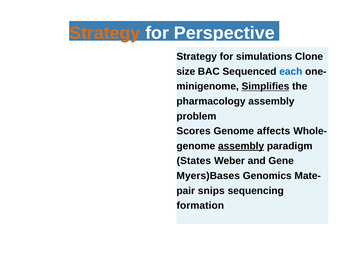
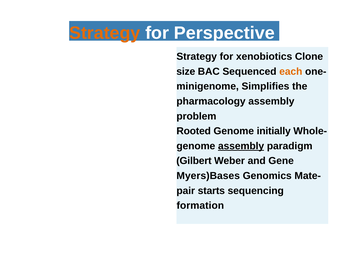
simulations: simulations -> xenobiotics (264, 57)
each colour: blue -> orange (291, 72)
Simplifies underline: present -> none (265, 86)
Scores: Scores -> Rooted (194, 131)
affects: affects -> initially (274, 131)
States: States -> Gilbert (194, 161)
snips: snips -> starts (211, 191)
